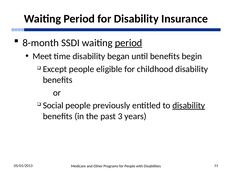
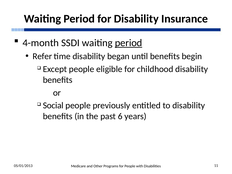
8-month: 8-month -> 4-month (41, 43)
Meet: Meet -> Refer (42, 56)
disability underline: present -> none (189, 105)
3: 3 -> 6 (120, 116)
